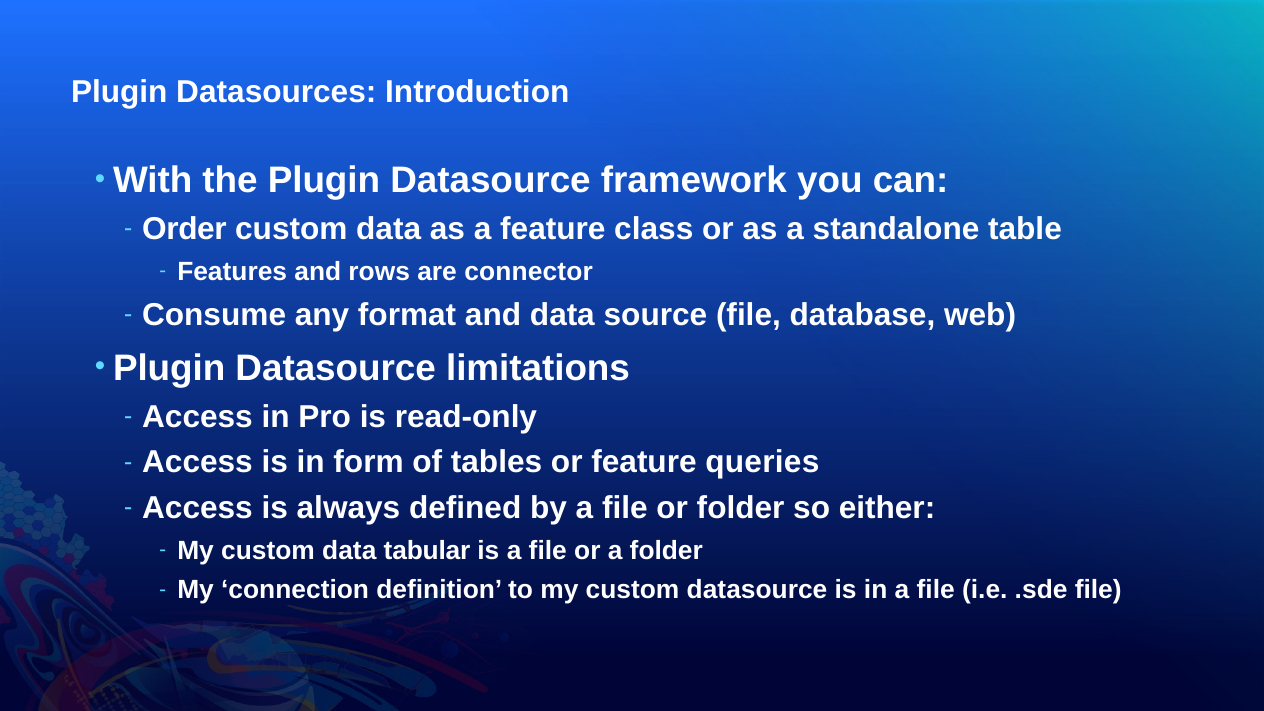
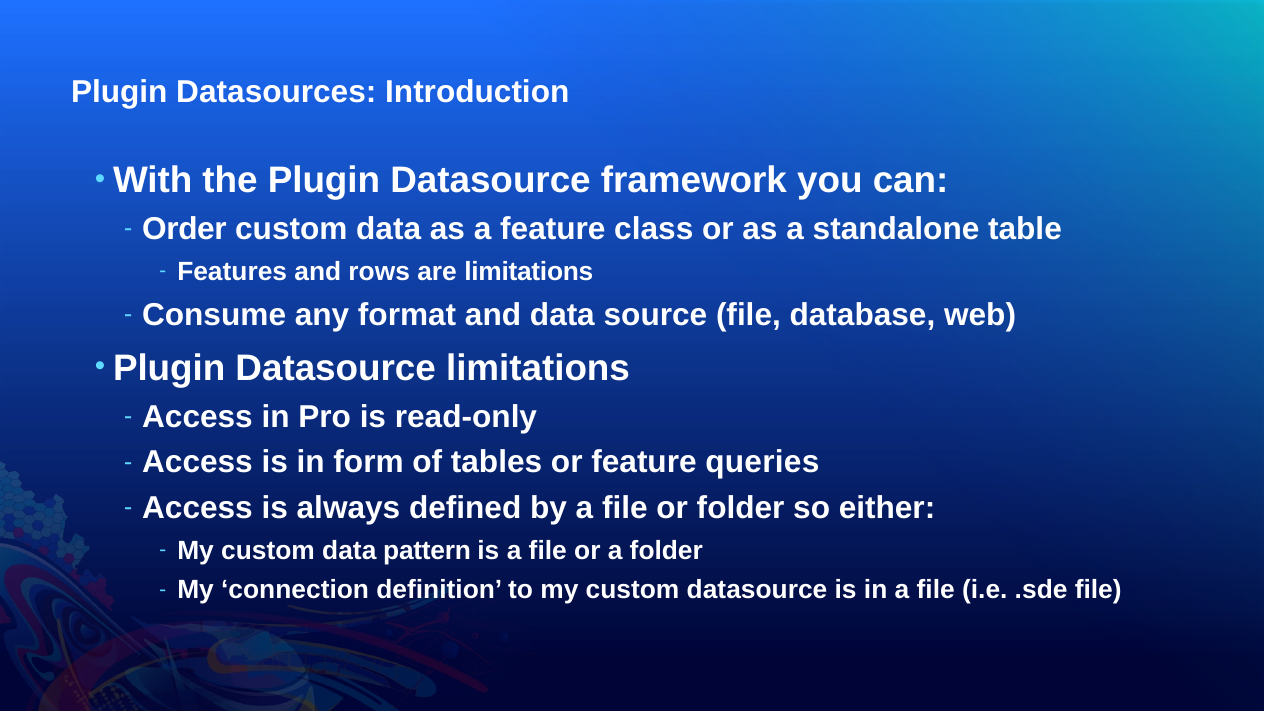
are connector: connector -> limitations (529, 272)
tabular: tabular -> pattern (427, 551)
